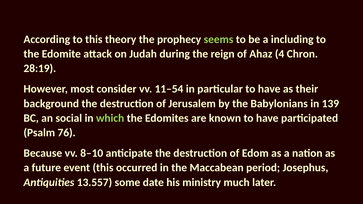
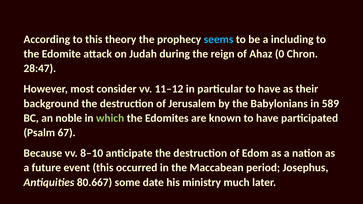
seems colour: light green -> light blue (219, 39)
4: 4 -> 0 (280, 54)
28:19: 28:19 -> 28:47 (40, 68)
11–54: 11–54 -> 11–12 (169, 89)
139: 139 -> 589 (330, 104)
social: social -> noble (69, 118)
76: 76 -> 67 (67, 133)
13.557: 13.557 -> 80.667 (95, 182)
